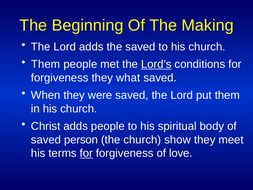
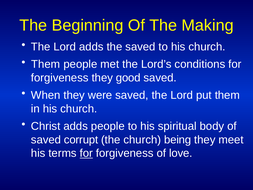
Lord’s underline: present -> none (156, 64)
what: what -> good (128, 78)
person: person -> corrupt (81, 140)
show: show -> being (178, 140)
